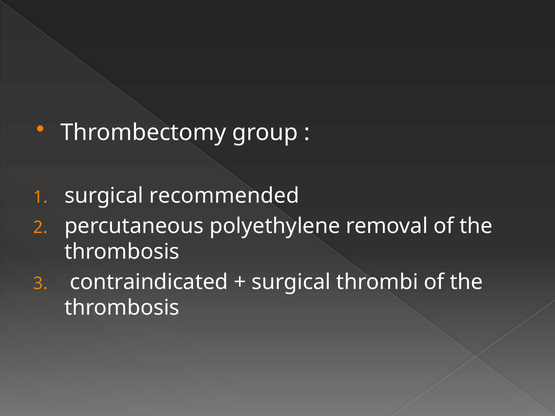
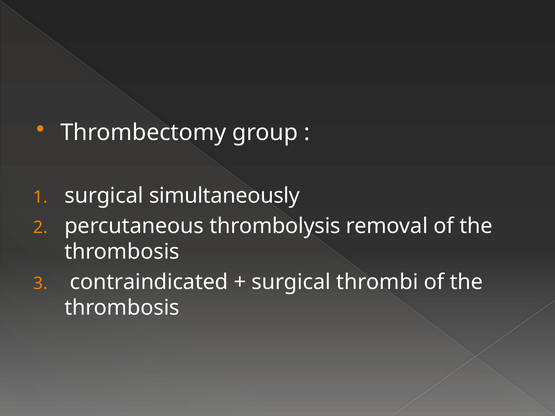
recommended: recommended -> simultaneously (224, 196)
polyethylene: polyethylene -> thrombolysis (275, 226)
